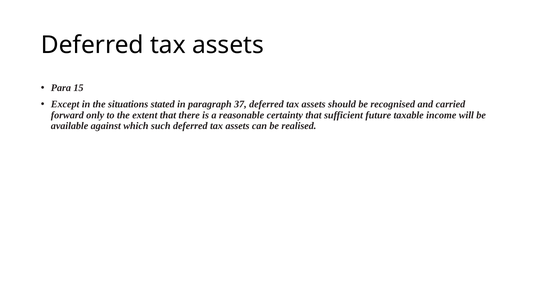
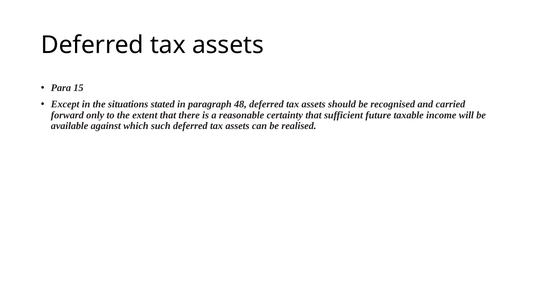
37: 37 -> 48 (240, 104)
